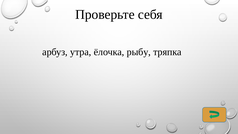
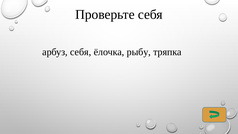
арбуз утра: утра -> себя (81, 52)
